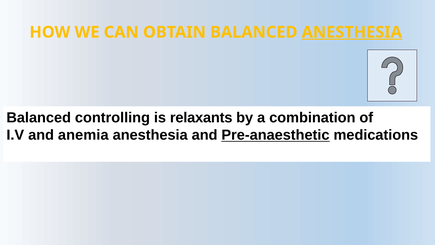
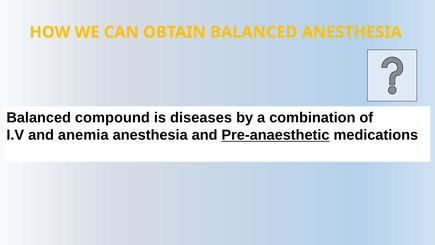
ANESTHESIA underline: present -> none (352, 32)
controlling: controlling -> compound (112, 117)
relaxants: relaxants -> diseases (201, 117)
